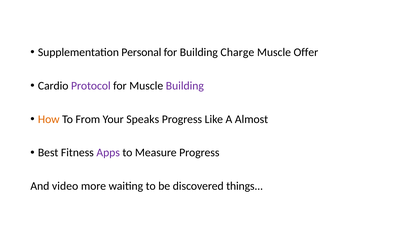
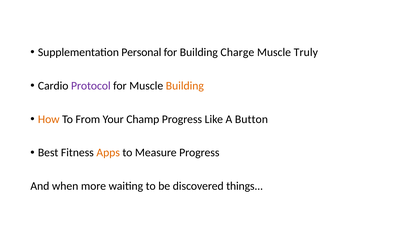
Offer: Offer -> Truly (306, 52)
Building colour: purple -> orange (185, 85)
Speaks: Speaks -> Champ (143, 119)
Almost: Almost -> Button (251, 119)
Apps colour: purple -> orange (108, 152)
video: video -> when (65, 186)
